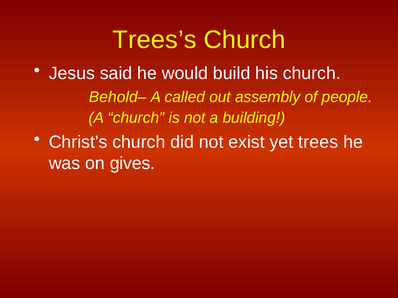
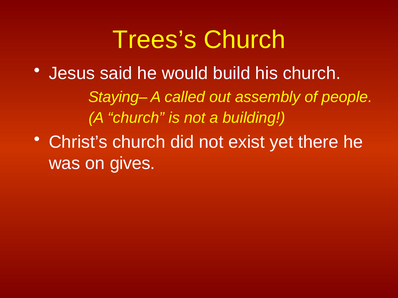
Behold–: Behold– -> Staying– (118, 97)
trees: trees -> there (318, 142)
